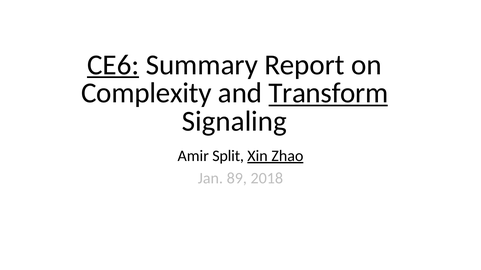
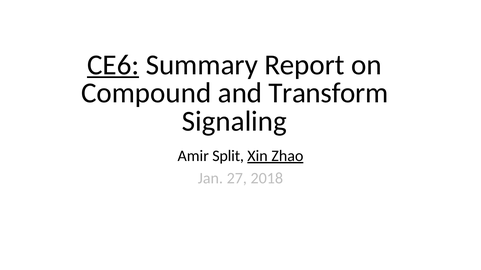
Complexity: Complexity -> Compound (146, 93)
Transform underline: present -> none (328, 93)
89: 89 -> 27 (237, 179)
